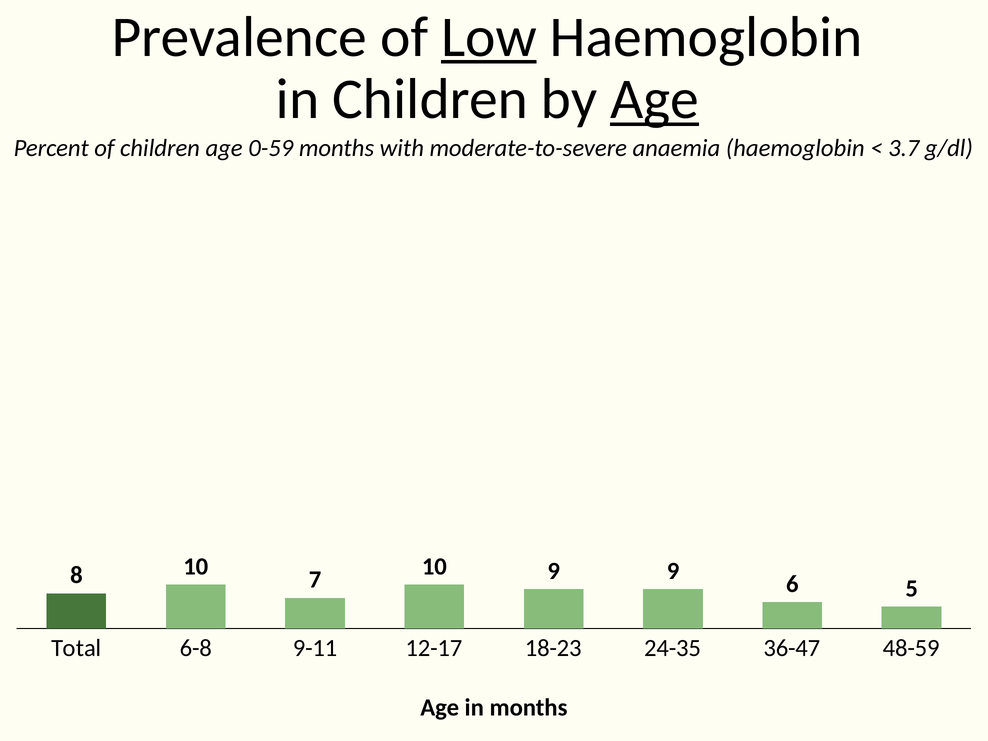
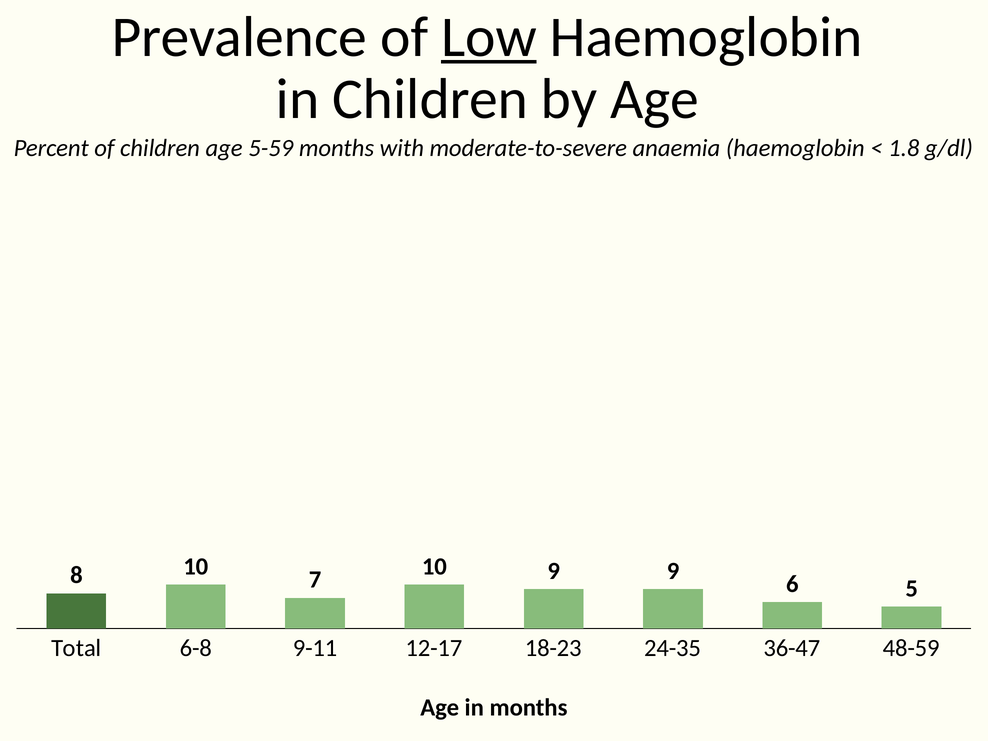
Age underline: present -> none (655, 99)
0-59: 0-59 -> 5-59 (271, 148)
3.7: 3.7 -> 1.8 (904, 148)
